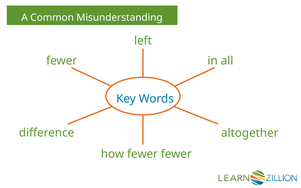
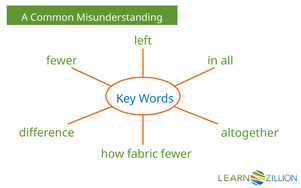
how fewer: fewer -> fabric (143, 154)
